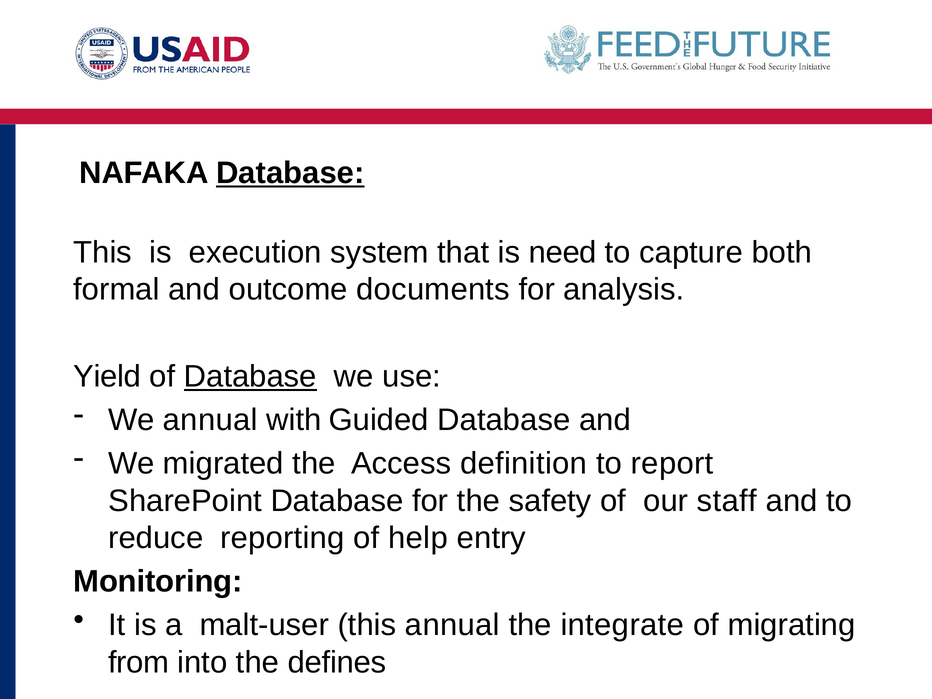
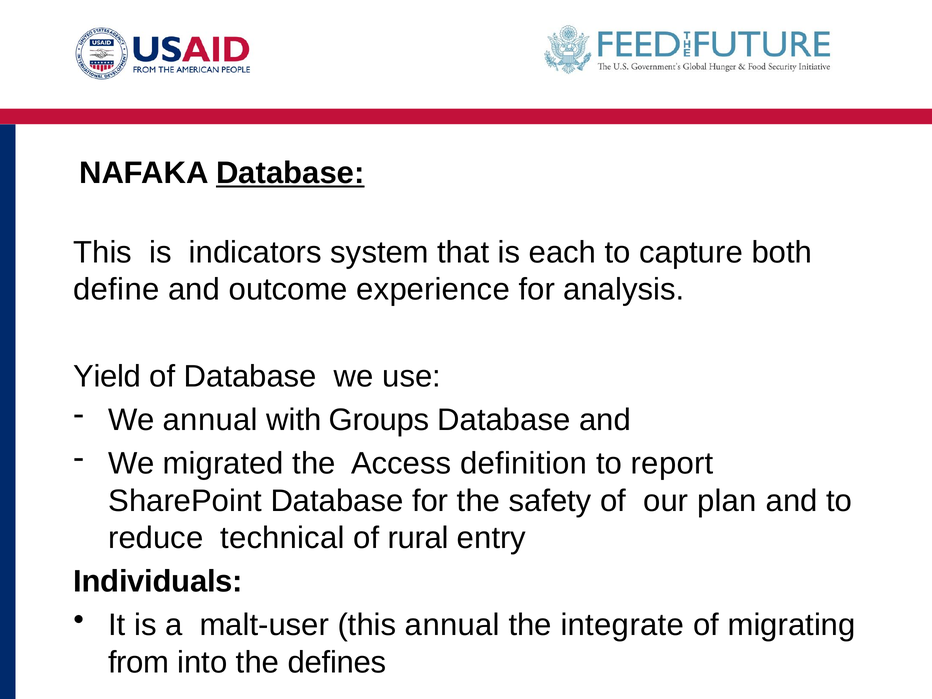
execution: execution -> indicators (255, 252)
need: need -> each (563, 252)
formal: formal -> define (116, 290)
documents: documents -> experience (433, 290)
Database underline: present -> none (250, 377)
Guided: Guided -> Groups (379, 420)
staff: staff -> plan (727, 501)
reporting: reporting -> technical (283, 538)
help: help -> rural (418, 538)
Monitoring: Monitoring -> Individuals (158, 582)
